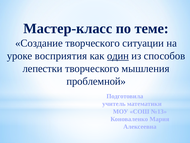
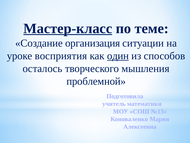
Мастер-класс underline: none -> present (68, 28)
Создание творческого: творческого -> организация (93, 43)
лепестки: лепестки -> осталось (43, 68)
